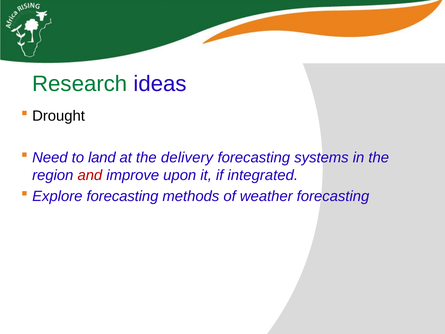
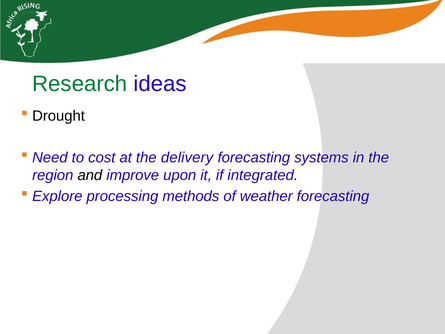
land: land -> cost (102, 157)
and colour: red -> black (90, 175)
Explore forecasting: forecasting -> processing (122, 196)
